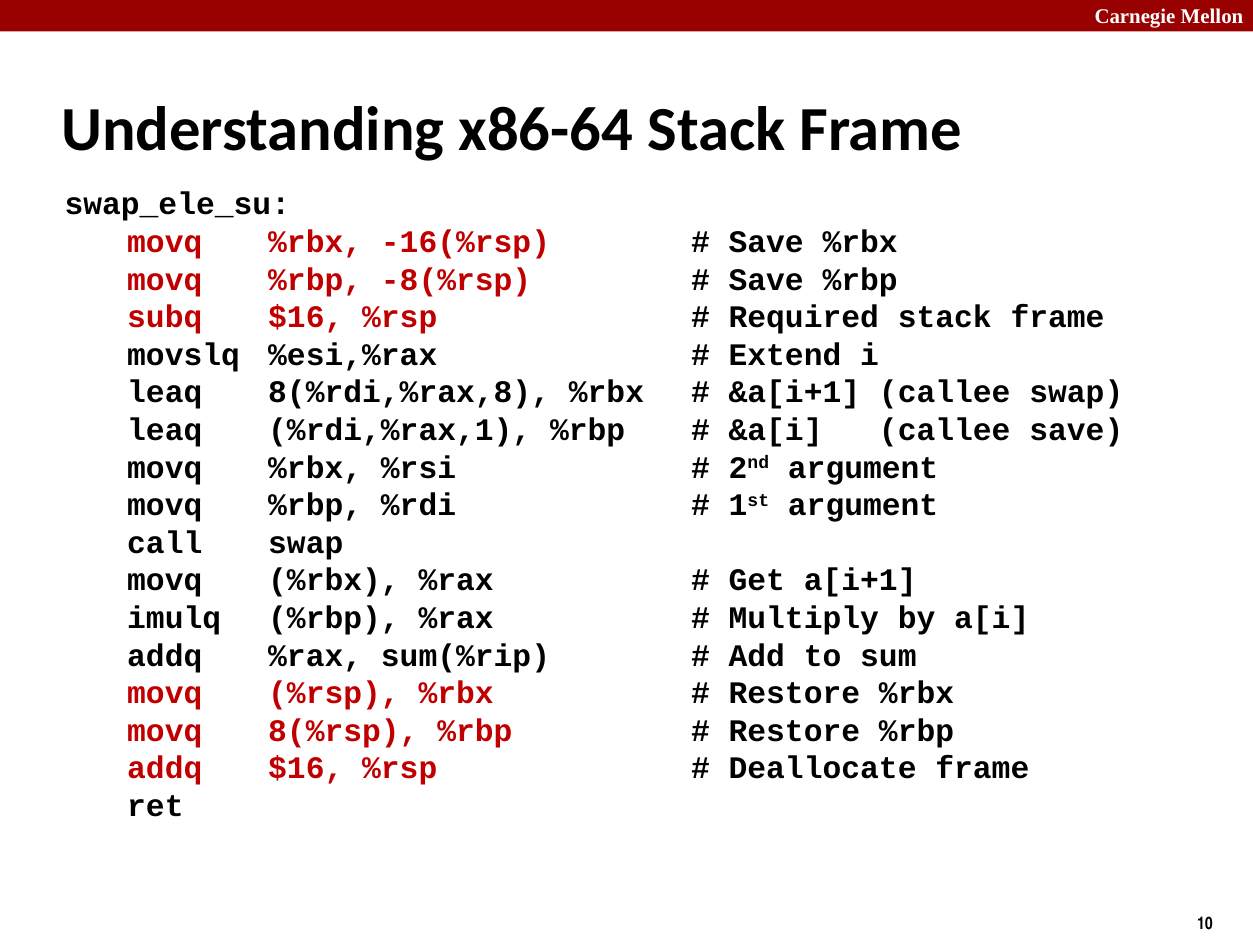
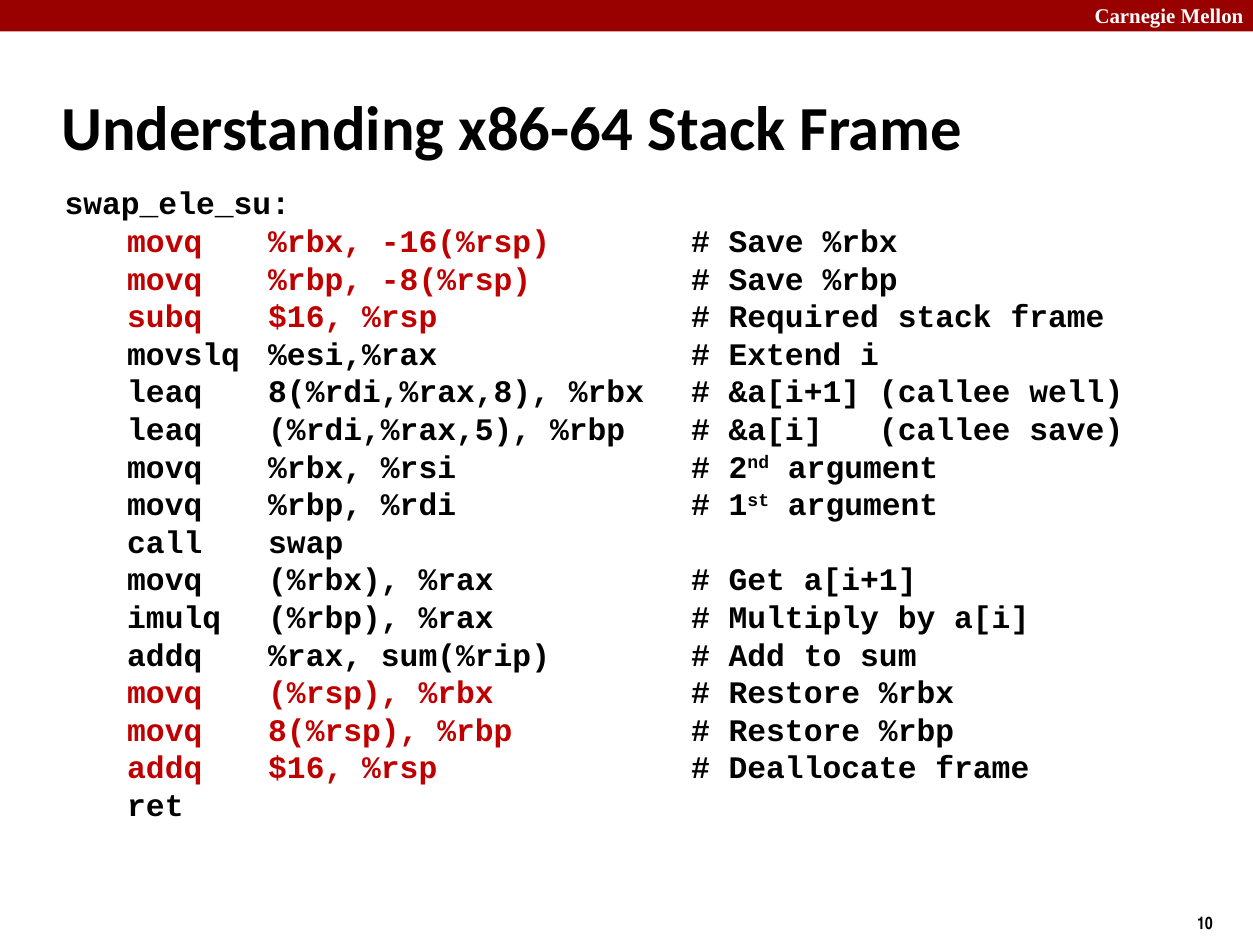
callee swap: swap -> well (1076, 392)
%rdi,%rax,1: %rdi,%rax,1 -> %rdi,%rax,5 (400, 430)
